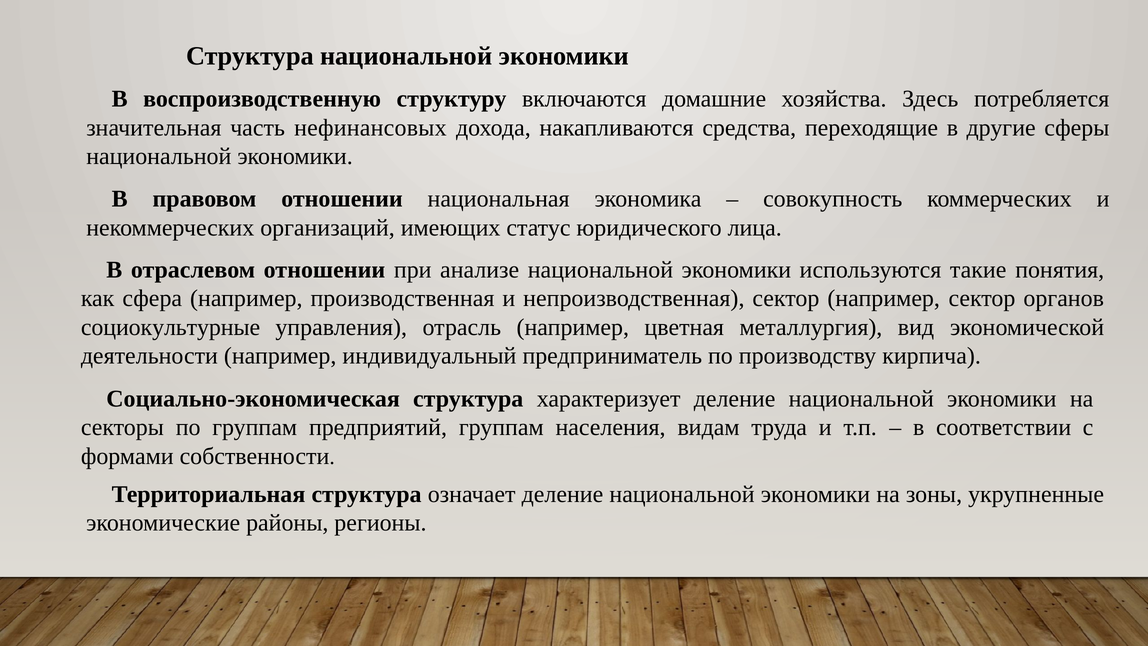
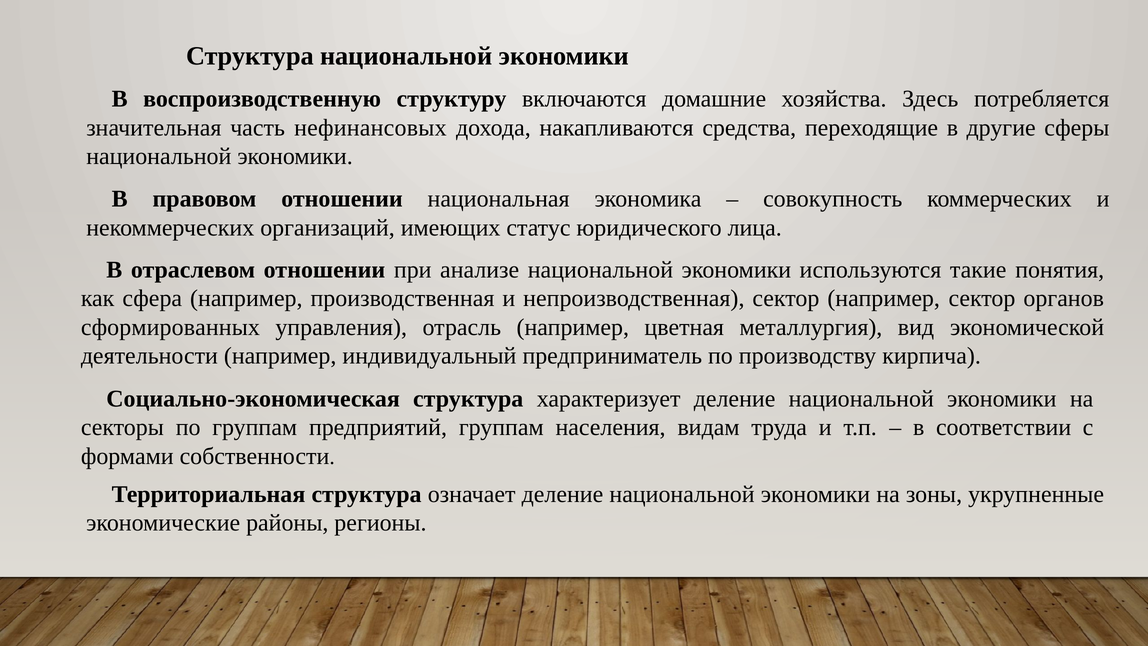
социокультурные: социокультурные -> сформированных (170, 327)
